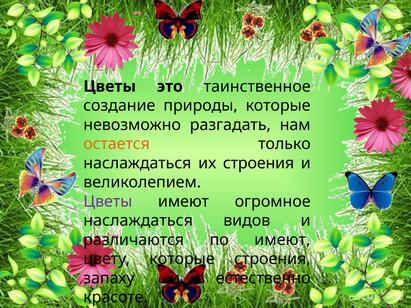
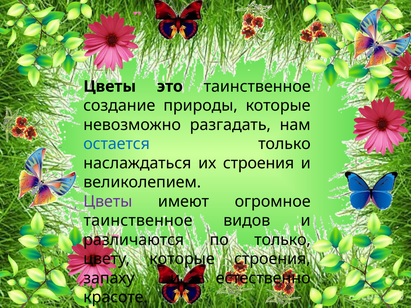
остается colour: orange -> blue (117, 144)
наслаждаться: наслаждаться -> таинственное (138, 221)
по имеют: имеют -> только (283, 240)
